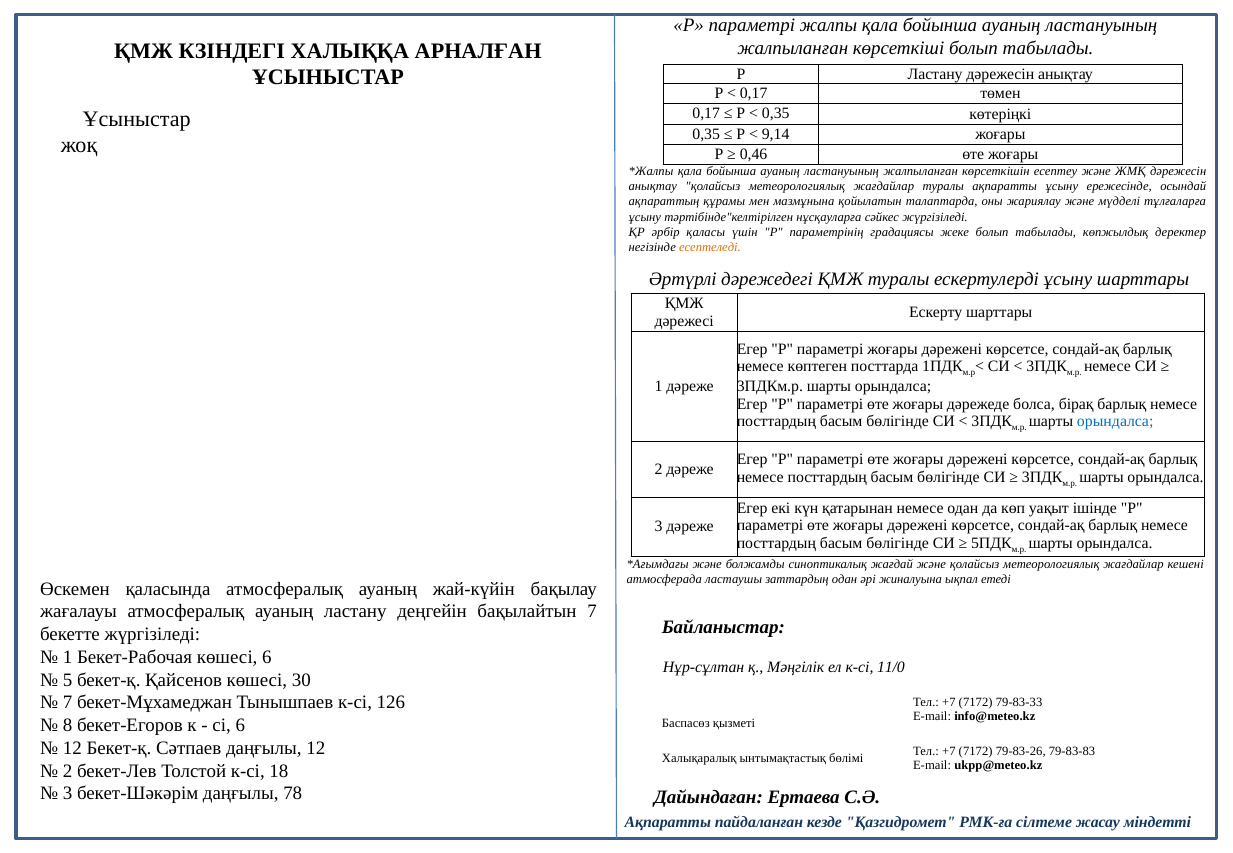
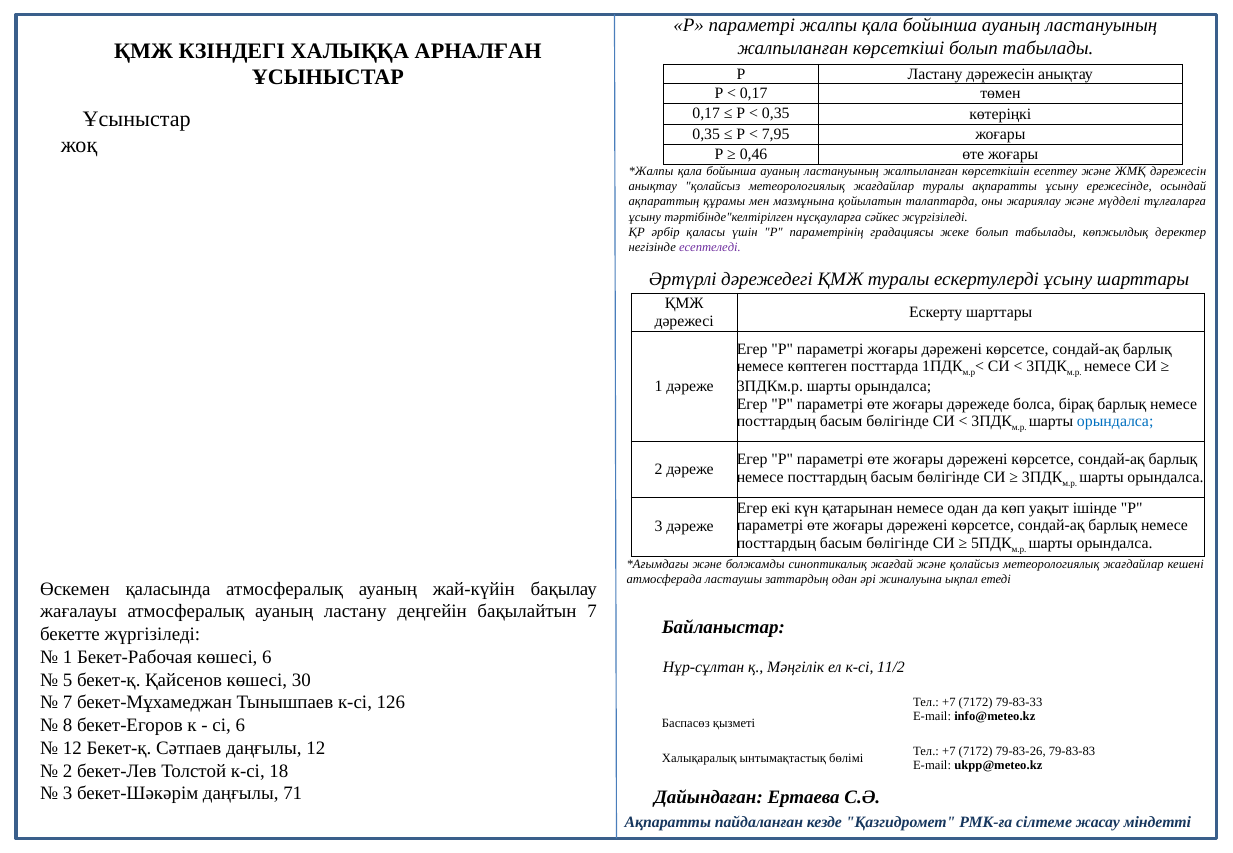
9,14: 9,14 -> 7,95 (776, 134)
есептеледі colour: orange -> purple (710, 247)
11/0: 11/0 -> 11/2 (891, 667)
78: 78 -> 71 (293, 794)
